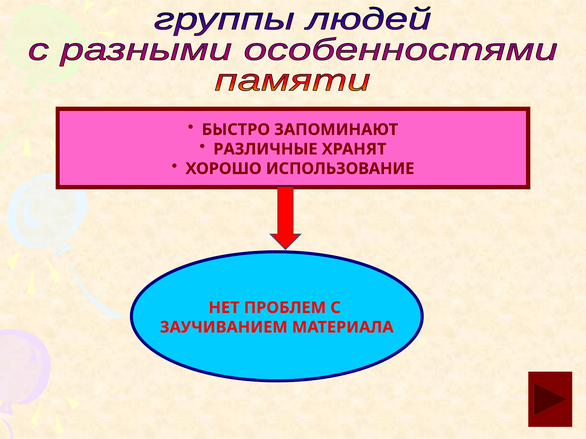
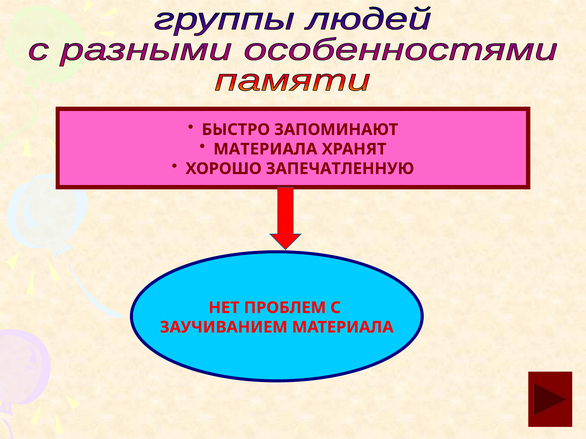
РАЗЛИЧНЫЕ: РАЗЛИЧНЫЕ -> МАТЕРИАЛА (265, 149)
ИСПОЛЬЗОВАНИЕ: ИСПОЛЬЗОВАНИЕ -> ЗАПЕЧАТЛЕННУЮ (340, 169)
